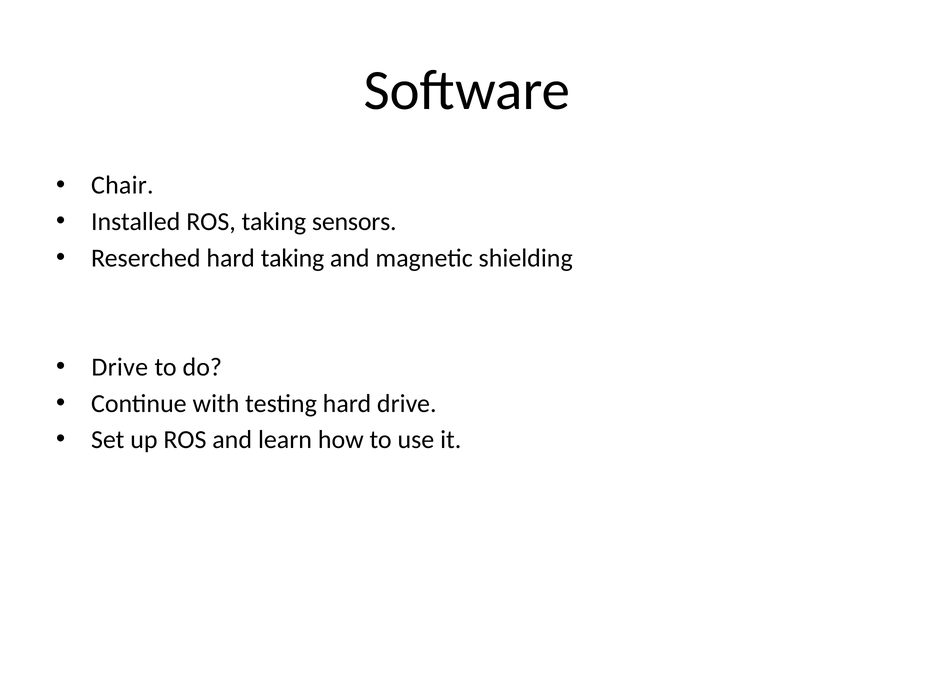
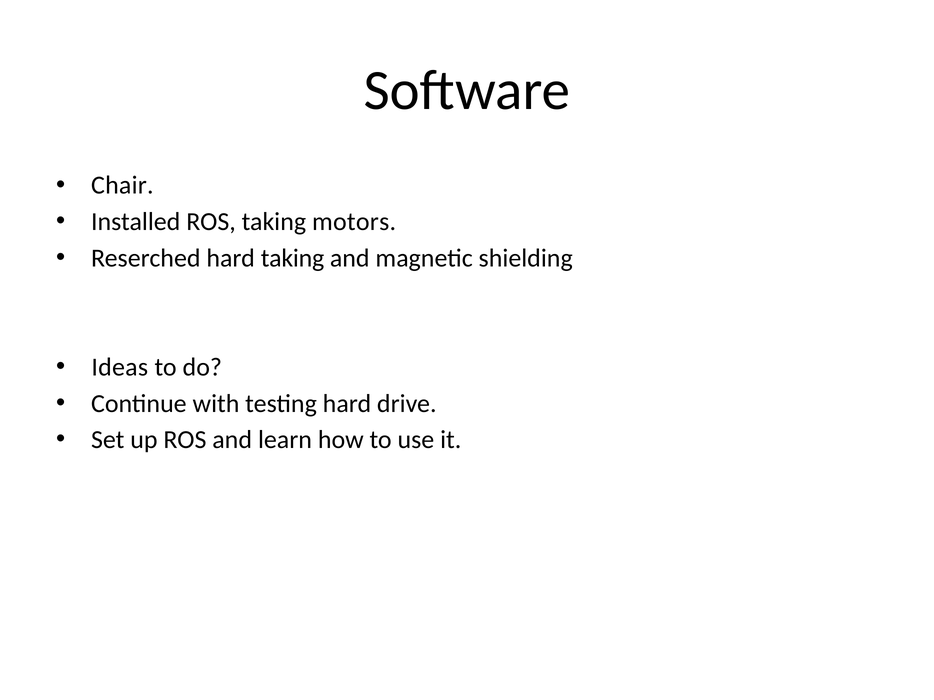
sensors: sensors -> motors (354, 222)
Drive: Drive -> Ideas (120, 367)
